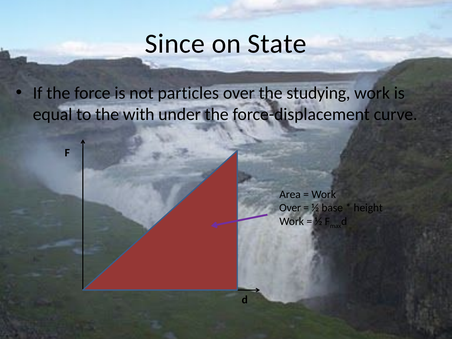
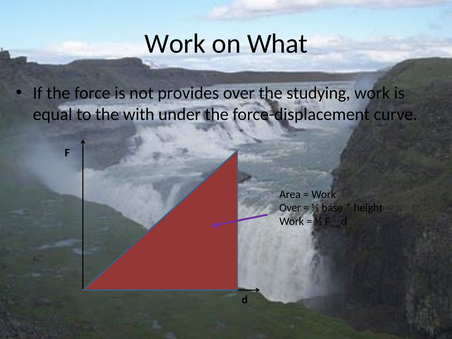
Since: Since -> Work (175, 44)
State: State -> What (277, 44)
particles: particles -> provides (188, 93)
